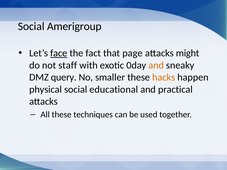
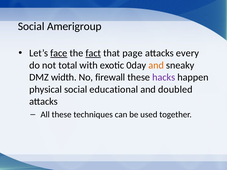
fact underline: none -> present (93, 53)
might: might -> every (187, 53)
staff: staff -> total (68, 65)
query: query -> width (64, 77)
smaller: smaller -> firewall (110, 77)
hacks colour: orange -> purple (164, 77)
practical: practical -> doubled (175, 90)
